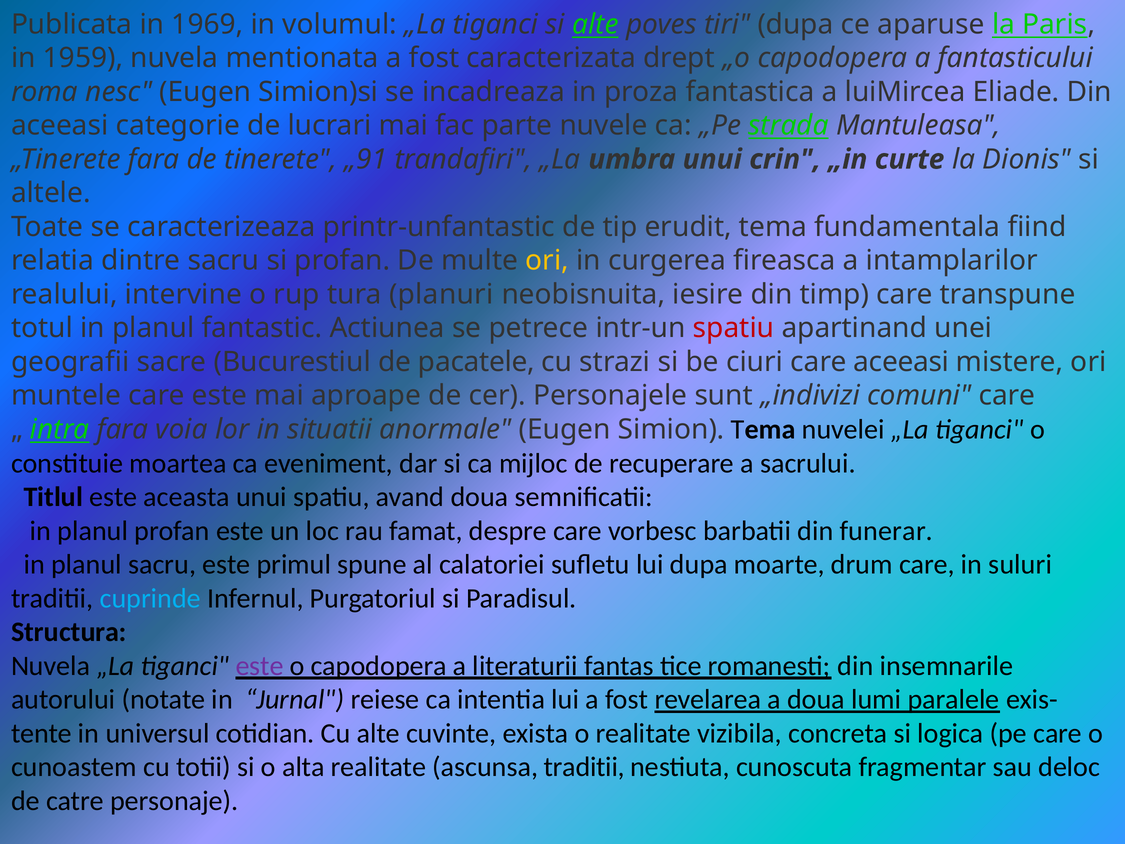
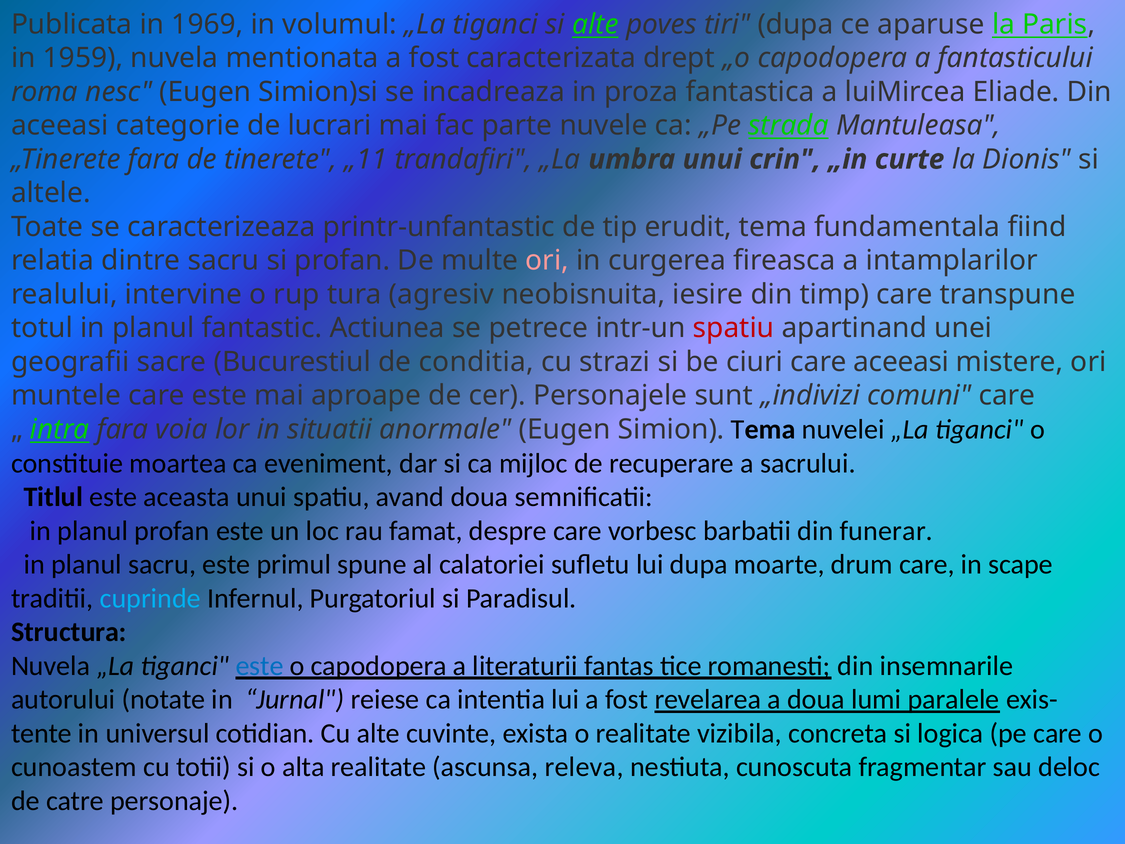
„91: „91 -> „11 (366, 159)
ori colour: yellow -> pink (547, 261)
planuri: planuri -> agresiv (441, 294)
pacatele: pacatele -> conditia (476, 362)
suluri: suluri -> scape (1020, 564)
este colour: purple -> blue (260, 666)
ascunsa traditii: traditii -> releva (584, 767)
